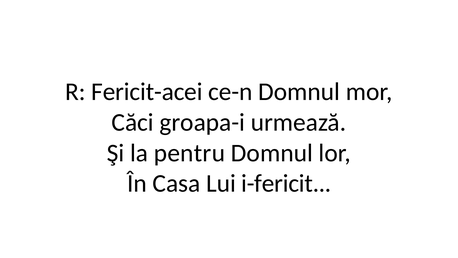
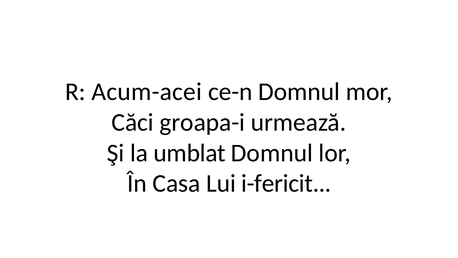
Fericit-acei: Fericit-acei -> Acum-acei (147, 92)
pentru: pentru -> umblat (190, 153)
